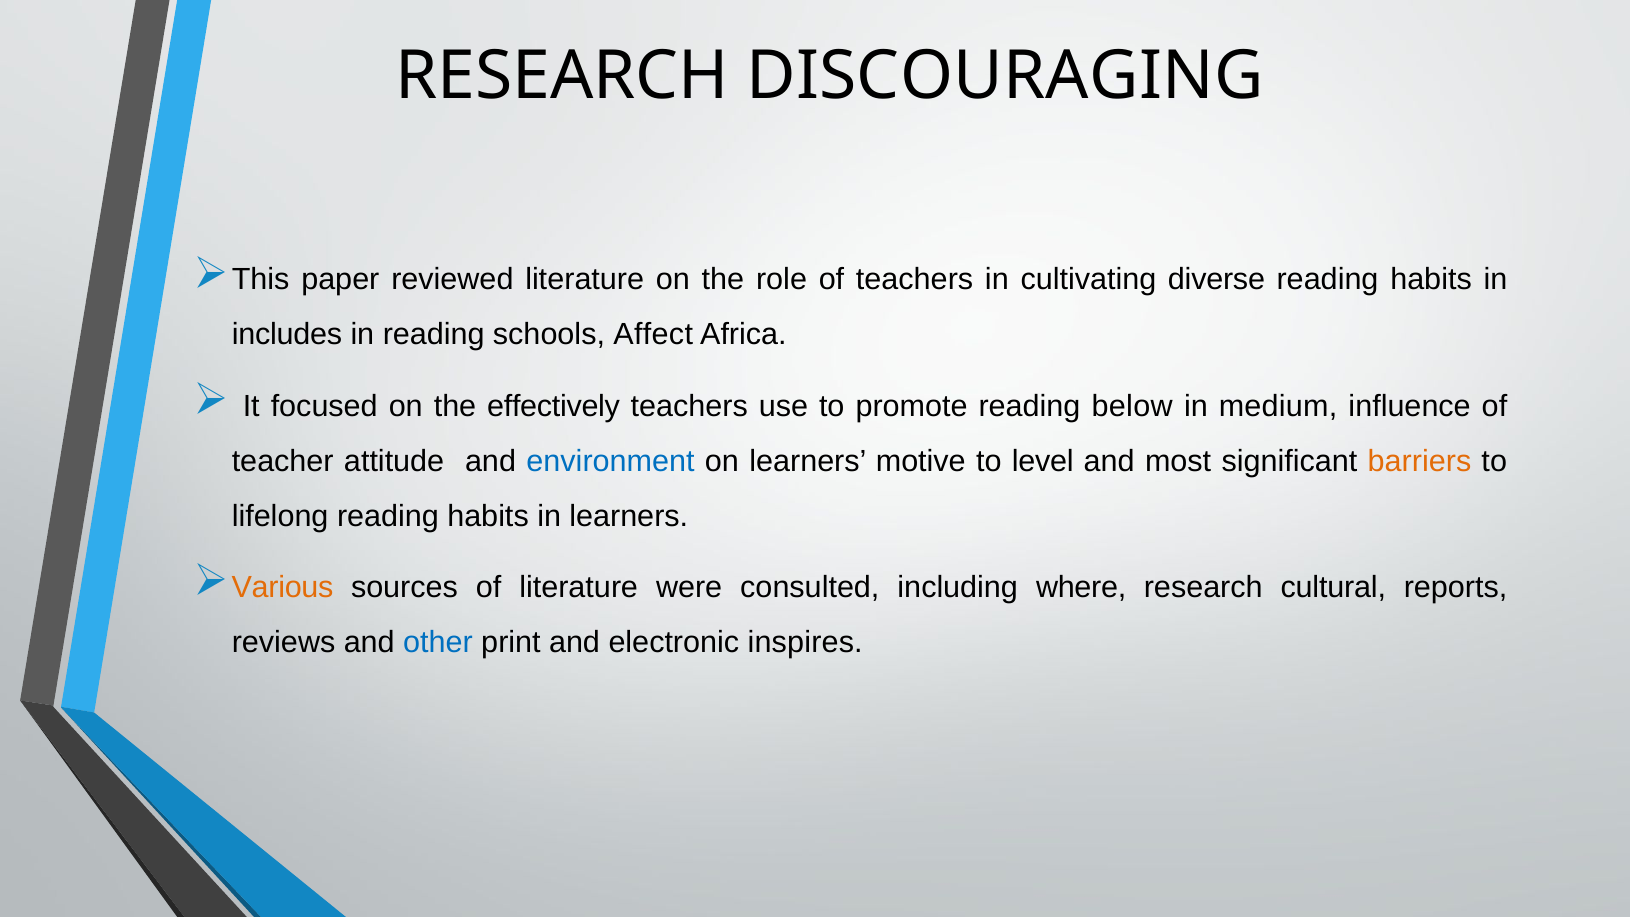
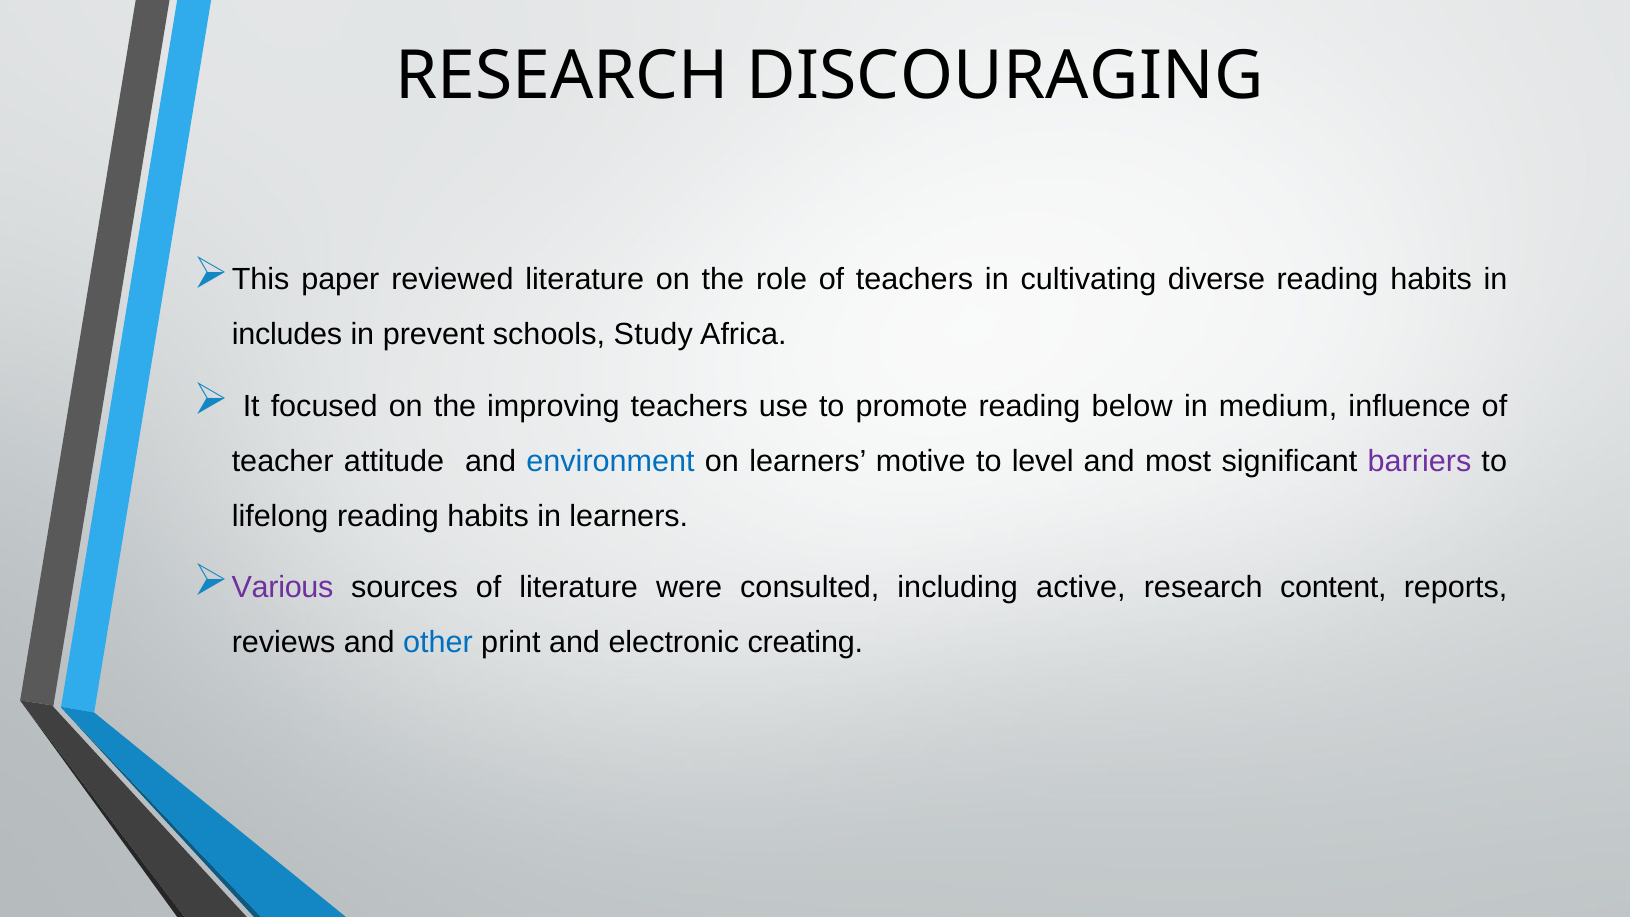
in reading: reading -> prevent (434, 335)
Affect: Affect -> Study (653, 335)
effectively: effectively -> improving (553, 406)
barriers colour: orange -> purple (1420, 461)
Various colour: orange -> purple (283, 587)
where: where -> active (1081, 587)
cultural: cultural -> content (1333, 587)
inspires: inspires -> creating (805, 642)
